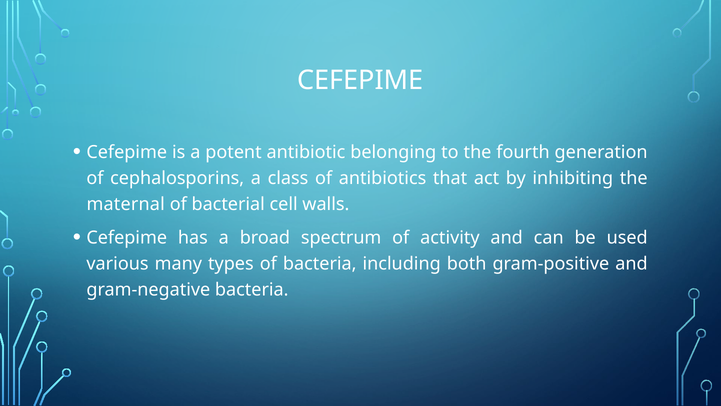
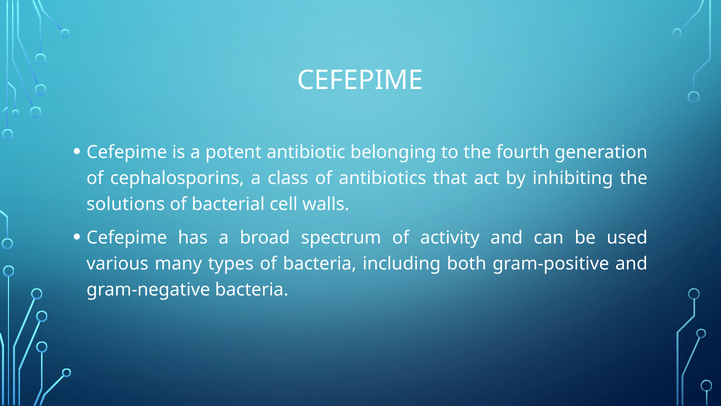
maternal: maternal -> solutions (126, 204)
